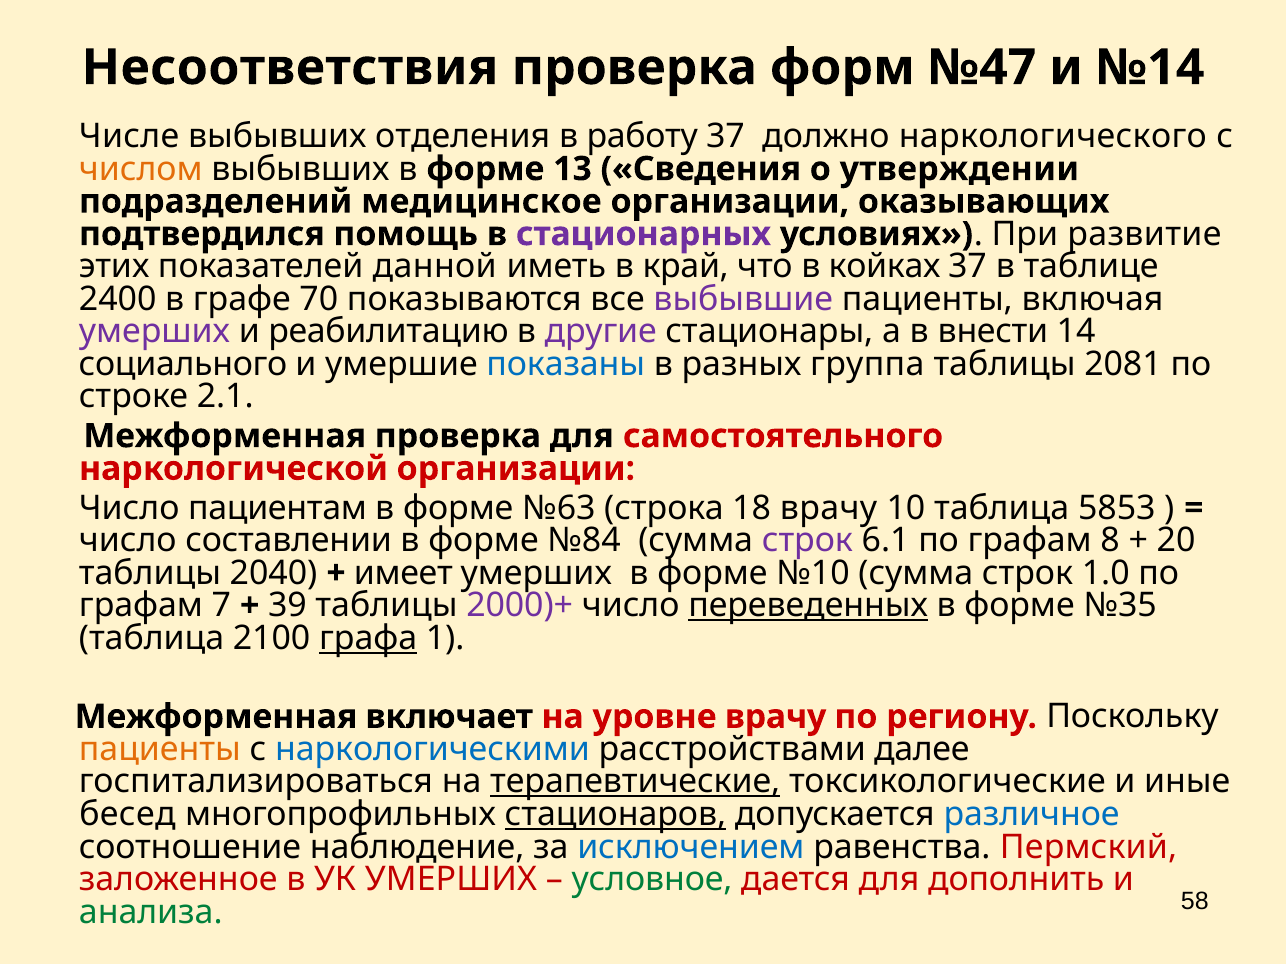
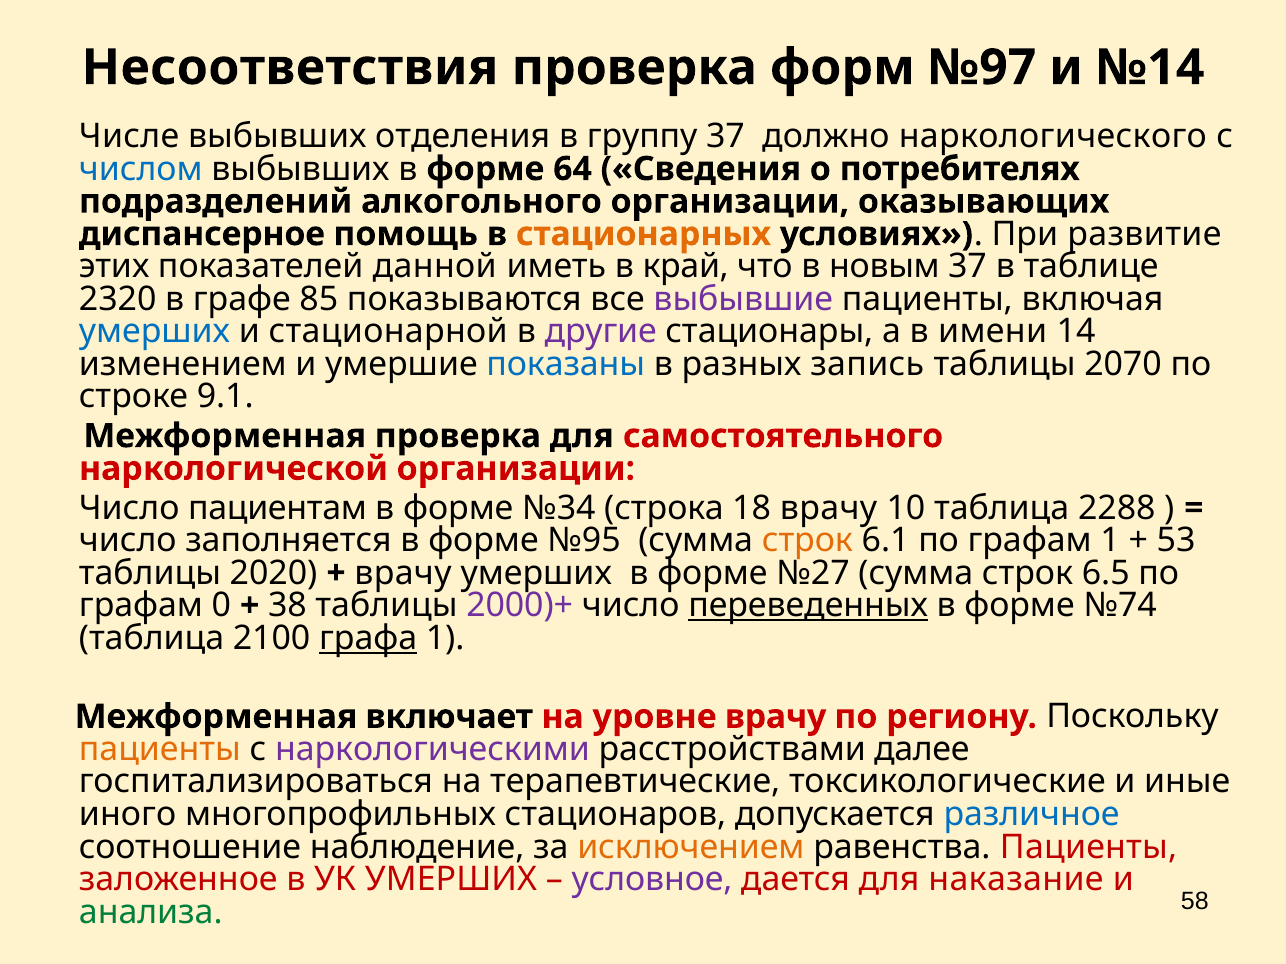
№47: №47 -> №97 (982, 68)
работу: работу -> группу (642, 136)
числом colour: orange -> blue (141, 169)
13: 13 -> 64 (573, 169)
утверждении: утверждении -> потребителях (960, 169)
медицинское: медицинское -> алкогольного (481, 202)
подтвердился: подтвердился -> диспансерное (202, 234)
стационарных colour: purple -> orange (643, 234)
койках: койках -> новым (884, 267)
2400: 2400 -> 2320 (118, 299)
70: 70 -> 85 (319, 299)
умерших colour: purple -> blue (155, 332)
реабилитацию: реабилитацию -> стационарной (388, 332)
внести: внести -> имени (993, 332)
социального: социального -> изменением (183, 364)
группа: группа -> запись (867, 364)
2081: 2081 -> 2070 (1123, 364)
2.1: 2.1 -> 9.1 (225, 397)
№63: №63 -> №34 (559, 508)
5853: 5853 -> 2288 (1117, 508)
составлении: составлении -> заполняется (289, 541)
№84: №84 -> №95 (584, 541)
строк colour: purple -> orange (807, 541)
графам 8: 8 -> 1 (1110, 541)
20: 20 -> 53 (1176, 541)
2040: 2040 -> 2020 (274, 573)
имеет: имеет -> врачу (403, 573)
№10: №10 -> №27 (813, 573)
1.0: 1.0 -> 6.5 (1106, 573)
7: 7 -> 0 (221, 606)
39: 39 -> 38 (287, 606)
№35: №35 -> №74 (1120, 606)
наркологическими colour: blue -> purple (433, 750)
терапевтические underline: present -> none (635, 782)
бесед: бесед -> иного (128, 815)
стационаров underline: present -> none (615, 815)
исключением colour: blue -> orange (691, 847)
равенства Пермский: Пермский -> Пациенты (1089, 847)
условное colour: green -> purple (652, 880)
дополнить: дополнить -> наказание (1016, 880)
